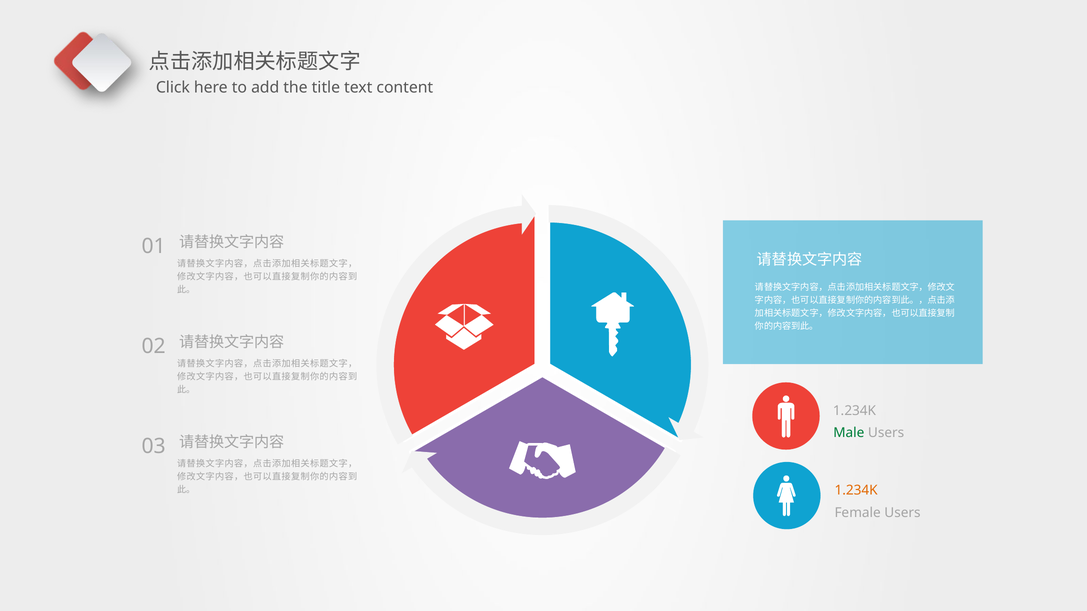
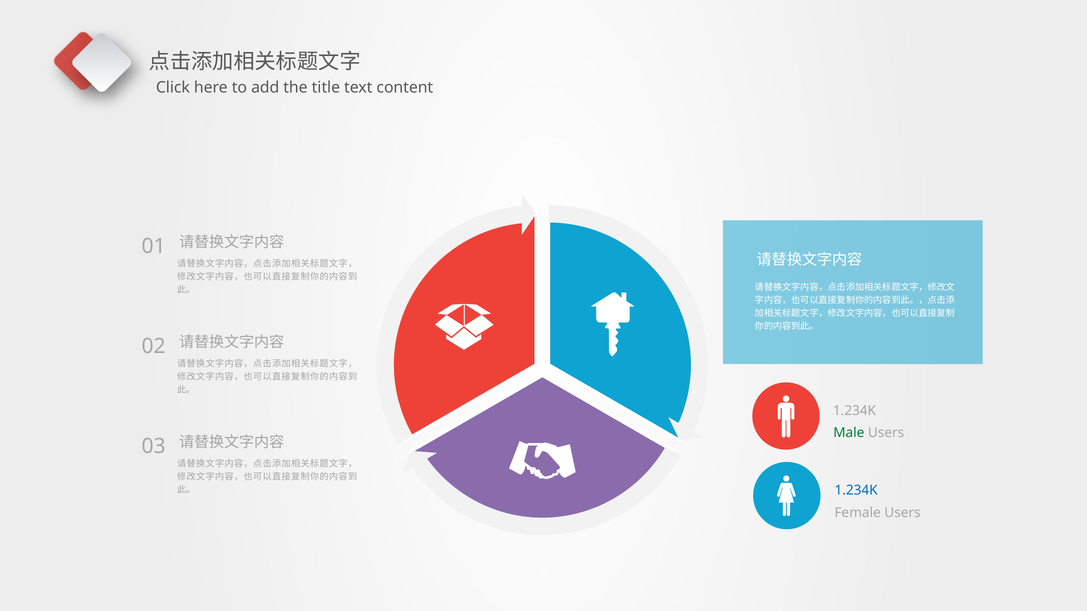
1.234K colour: orange -> blue (856, 491)
